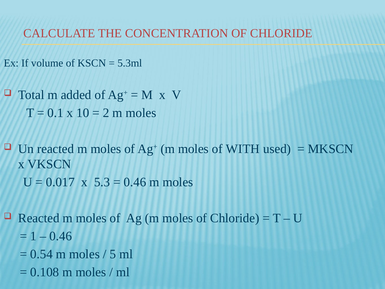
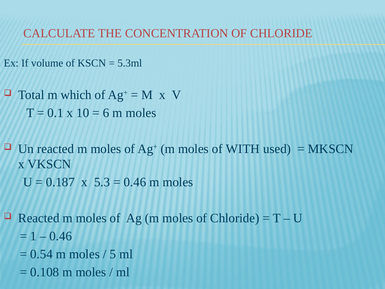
added: added -> which (76, 95)
2: 2 -> 6 (106, 113)
0.017: 0.017 -> 0.187 (60, 182)
